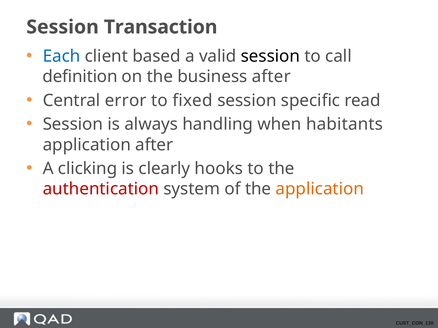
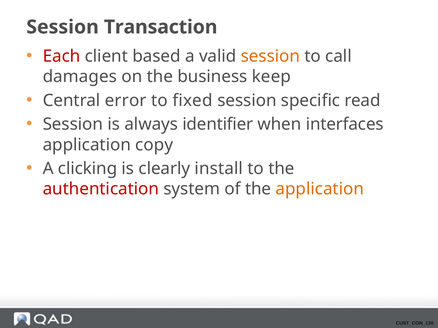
Each colour: blue -> red (62, 56)
session colour: black -> orange (270, 56)
definition: definition -> damages (80, 77)
business after: after -> keep (271, 77)
handling: handling -> identifier (218, 125)
habitants: habitants -> interfaces (345, 125)
application after: after -> copy (154, 145)
hooks: hooks -> install (219, 169)
